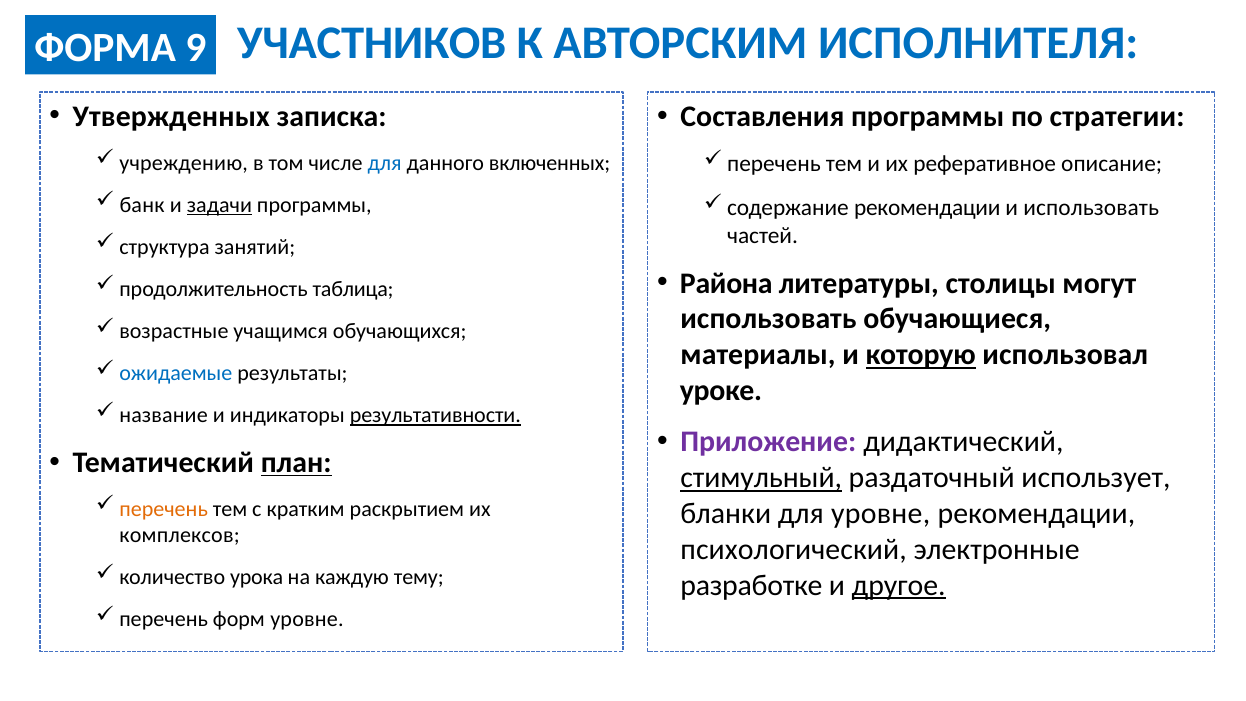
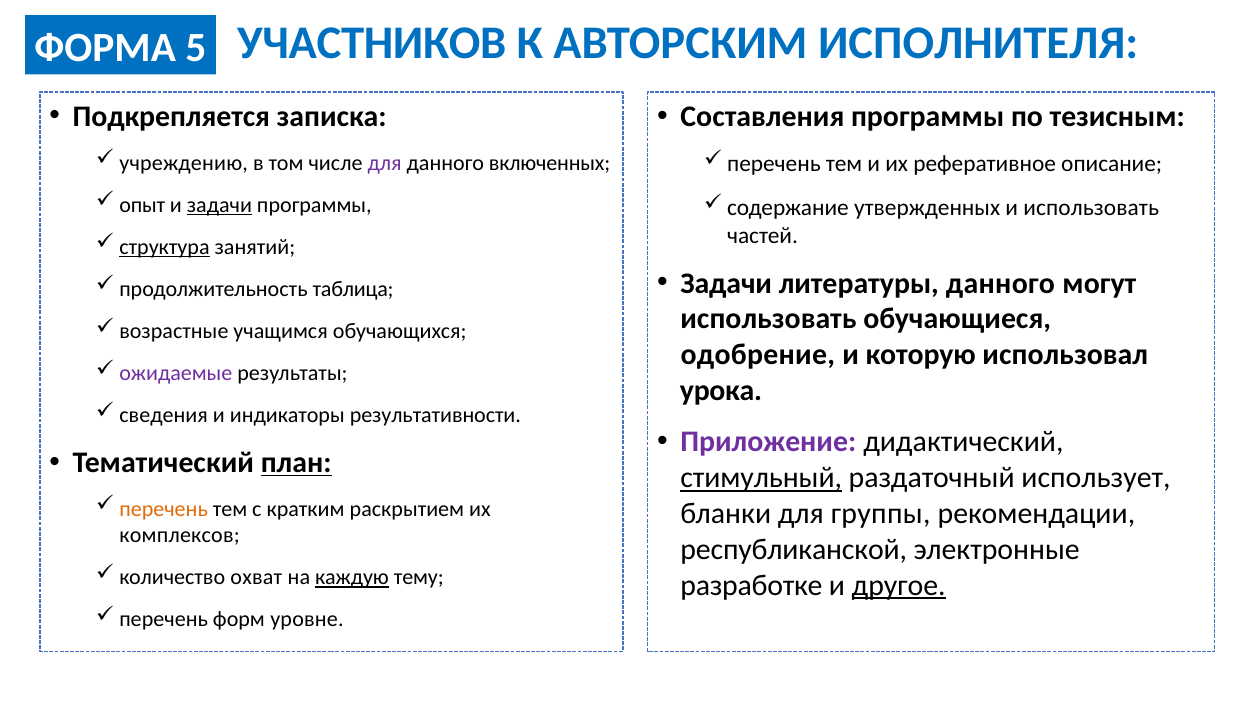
9: 9 -> 5 (196, 48)
стратегии: стратегии -> тезисным (1117, 117)
Утвержденных: Утвержденных -> Подкрепляется (171, 117)
для colour: blue -> purple (385, 163)
банк: банк -> опыт (142, 205)
рекомендации: рекомендации -> утвержденных (927, 207)
структура underline: none -> present (164, 247)
Района: Района -> Задачи (726, 283)
литературы столицы: столицы -> данного (1000, 283)
материалы: материалы -> одобрение (758, 355)
которую underline: present -> none (921, 355)
ожидаемые colour: blue -> purple (176, 373)
уроке: уроке -> урока (721, 391)
название: название -> сведения (164, 415)
результативности underline: present -> none (435, 415)
для уровне: уровне -> группы (881, 514)
психологический: психологический -> республиканской (794, 549)
урока: урока -> охват (256, 577)
каждую underline: none -> present (352, 577)
